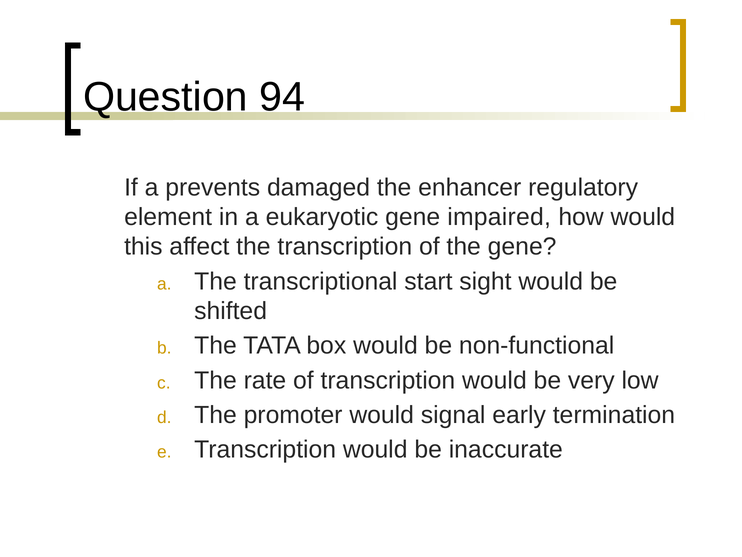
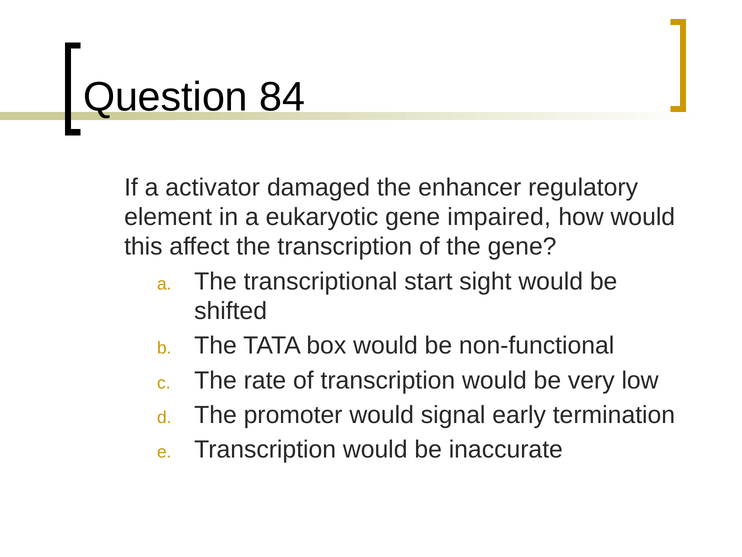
94: 94 -> 84 (282, 97)
prevents: prevents -> activator (213, 187)
